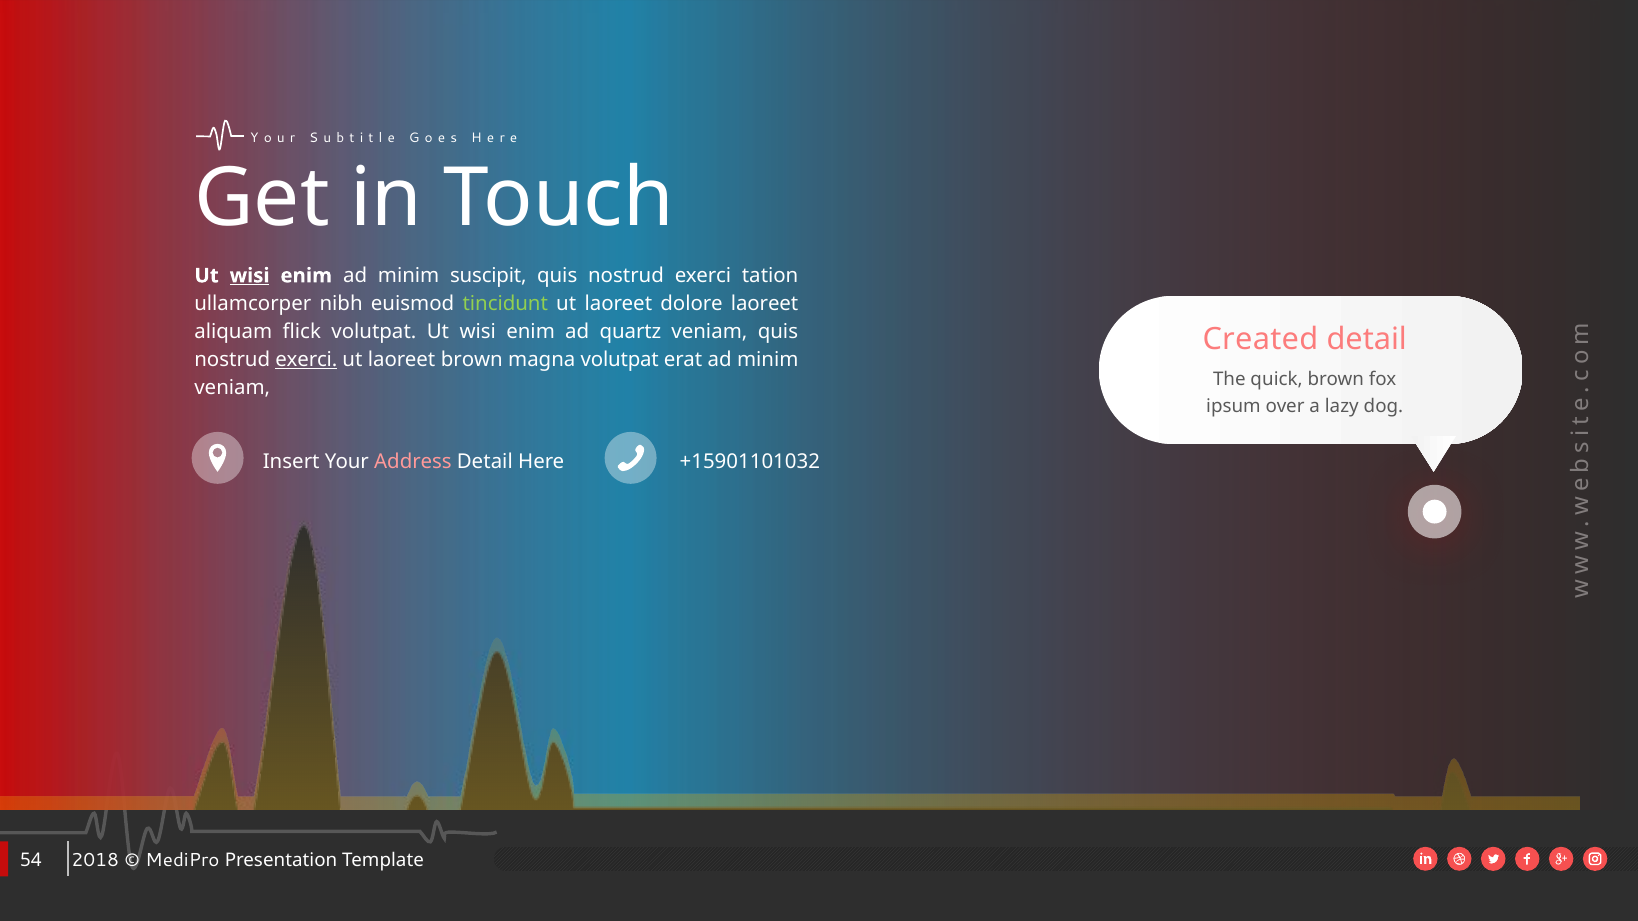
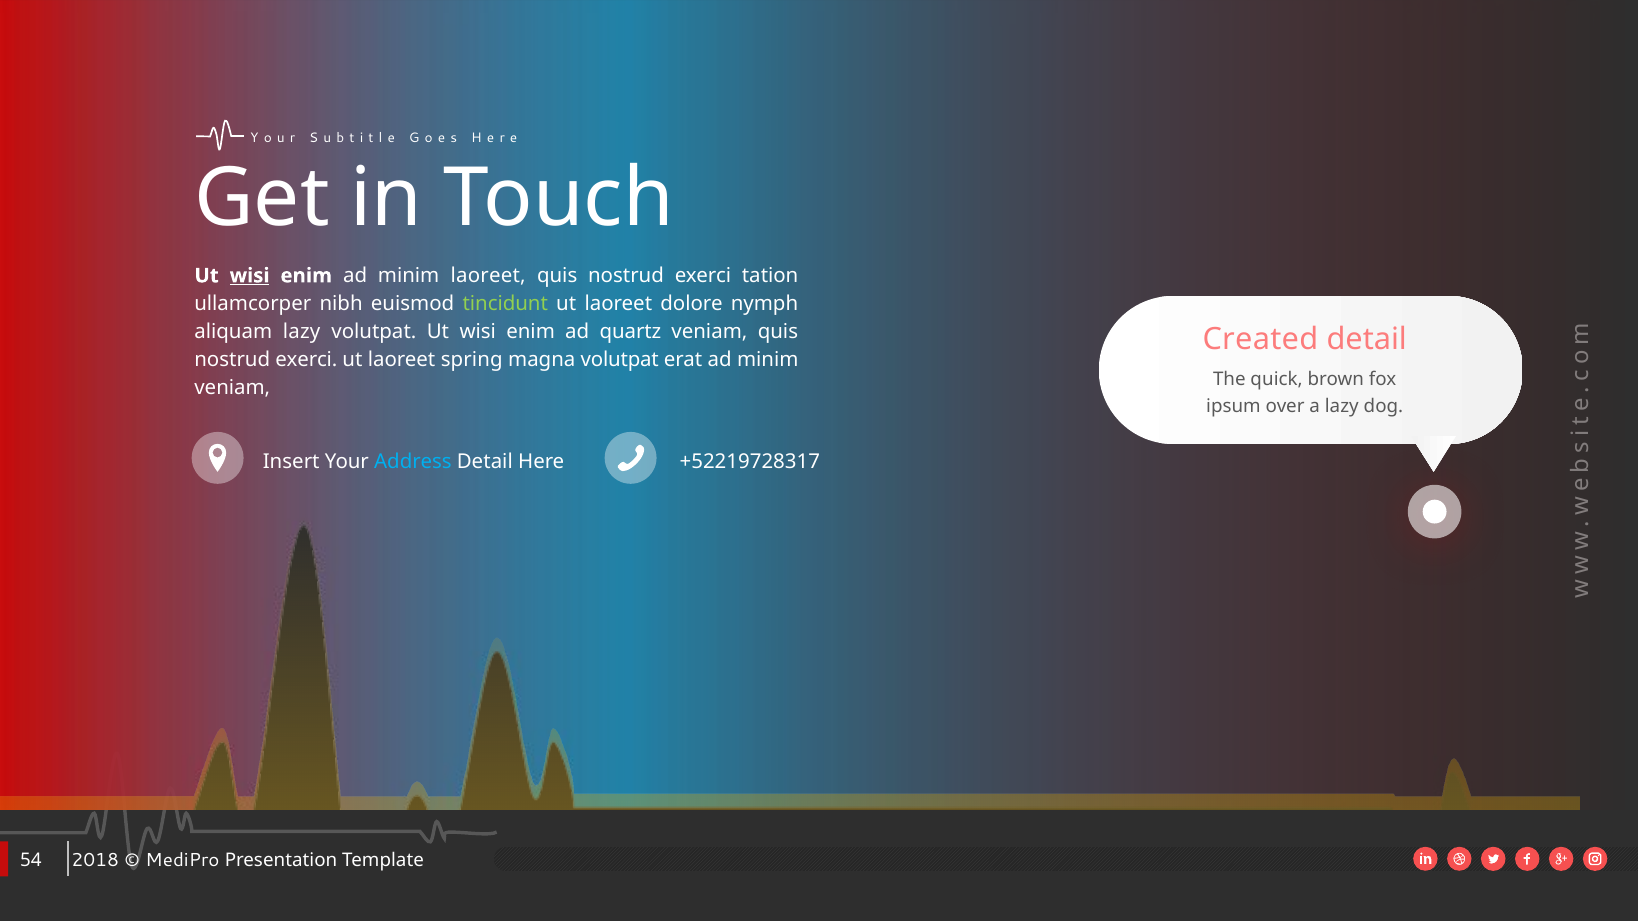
minim suscipit: suscipit -> laoreet (488, 276)
dolore laoreet: laoreet -> nymph (765, 304)
aliquam flick: flick -> lazy (302, 332)
exerci underline: present -> none (306, 360)
laoreet brown: brown -> spring (472, 360)
Address colour: pink -> light blue (413, 462)
+15901101032: +15901101032 -> +52219728317 (750, 462)
